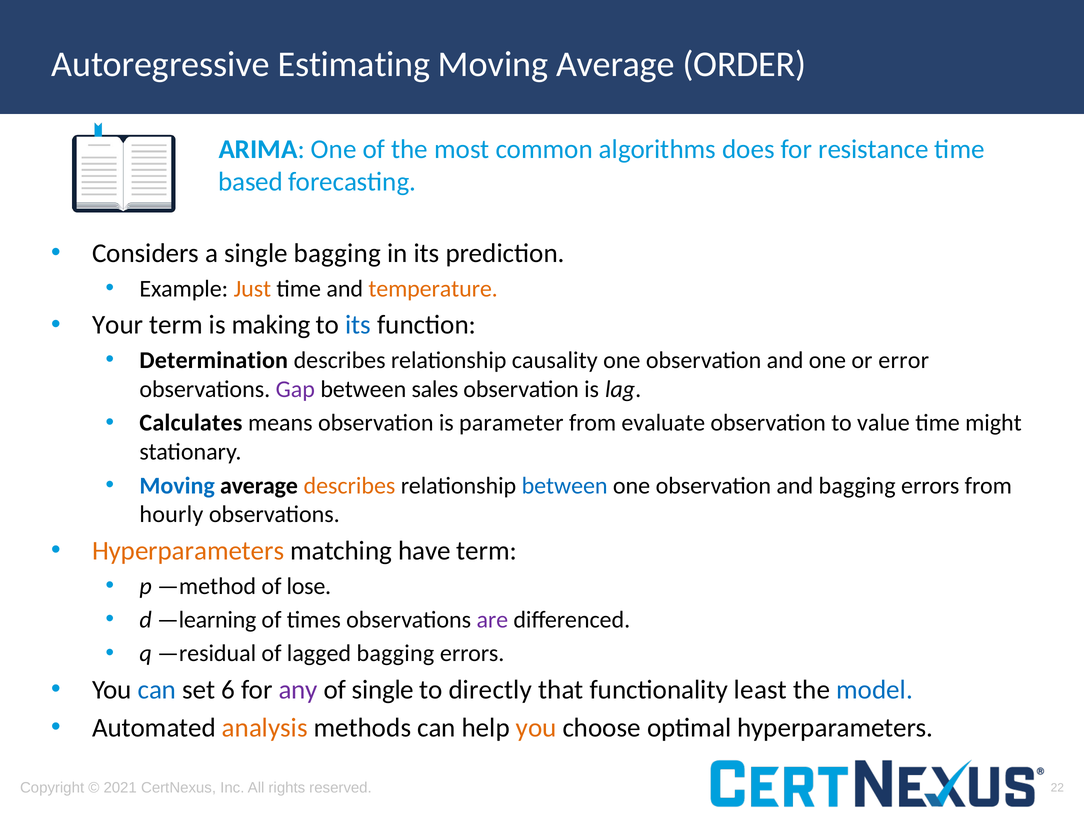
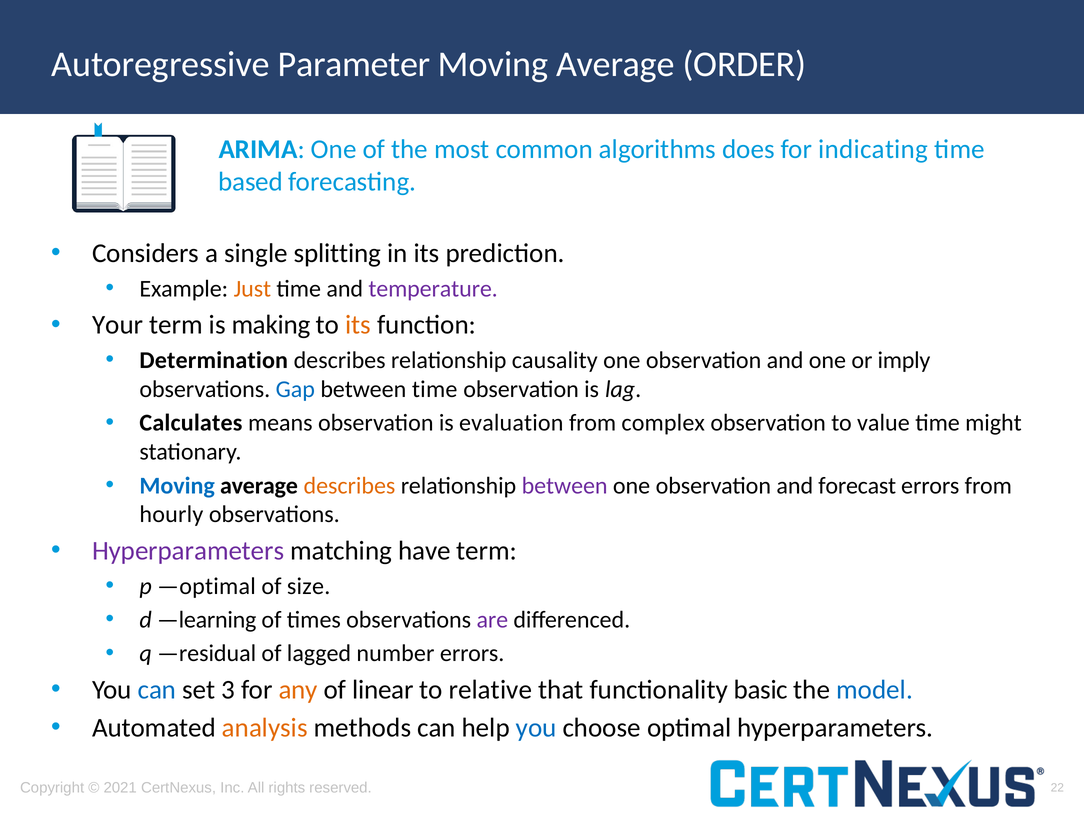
Estimating: Estimating -> Parameter (354, 64)
resistance: resistance -> indicating (873, 149)
single bagging: bagging -> splitting (337, 253)
temperature colour: orange -> purple (433, 289)
its colour: blue -> orange (358, 325)
error: error -> imply (904, 360)
Gap colour: purple -> blue (295, 389)
between sales: sales -> time (435, 389)
parameter: parameter -> evaluation (511, 423)
evaluate: evaluate -> complex (663, 423)
between colour: blue -> purple (565, 486)
and bagging: bagging -> forecast (857, 486)
Hyperparameters colour: orange -> purple (188, 551)
—method: —method -> —optimal (207, 586)
lose: lose -> size (309, 586)
lagged bagging: bagging -> number (395, 654)
6: 6 -> 3 (228, 690)
any colour: purple -> orange (298, 690)
of single: single -> linear (383, 690)
directly: directly -> relative (490, 690)
least: least -> basic (761, 690)
you colour: orange -> blue (536, 728)
